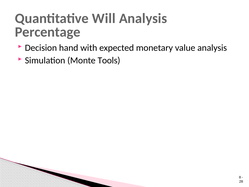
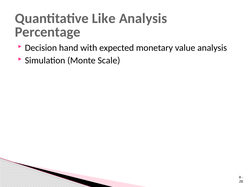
Will: Will -> Like (104, 18)
Tools: Tools -> Scale (109, 60)
